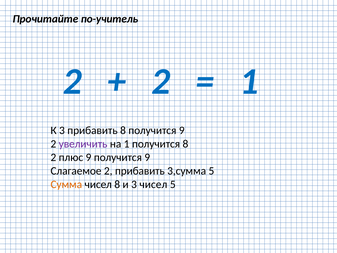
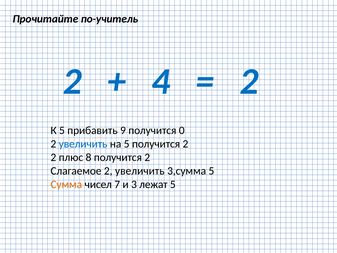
2: 2 -> 4 (161, 81)
1: 1 -> 2 (249, 81)
К 3: 3 -> 5 (62, 130)
прибавить 8: 8 -> 9 (123, 130)
9: 9 -> 0 (182, 130)
увеличить colour: purple -> blue (83, 144)
на 1: 1 -> 5 (127, 144)
8: 8 -> 2 (185, 144)
плюс 9: 9 -> 8 (89, 157)
9: 9 -> 2 (147, 157)
Слагаемое 2 прибавить: прибавить -> увеличить (140, 171)
чисел 8: 8 -> 7 (117, 184)
3 чисел: чисел -> лежат (153, 184)
